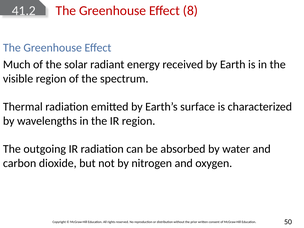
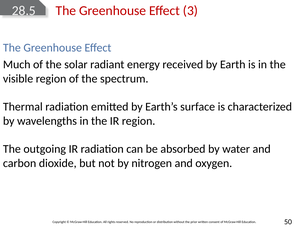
41.2: 41.2 -> 28.5 (24, 11)
8: 8 -> 3 (190, 11)
